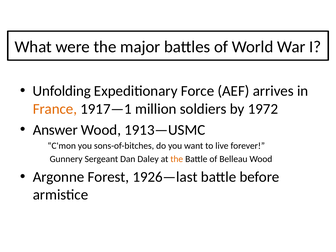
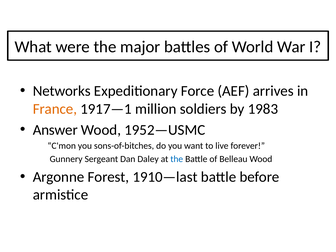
Unfolding: Unfolding -> Networks (62, 91)
1972: 1972 -> 1983 (263, 109)
1913—USMC: 1913—USMC -> 1952—USMC (165, 130)
the colour: orange -> blue (177, 159)
1926—last: 1926—last -> 1910—last (165, 177)
